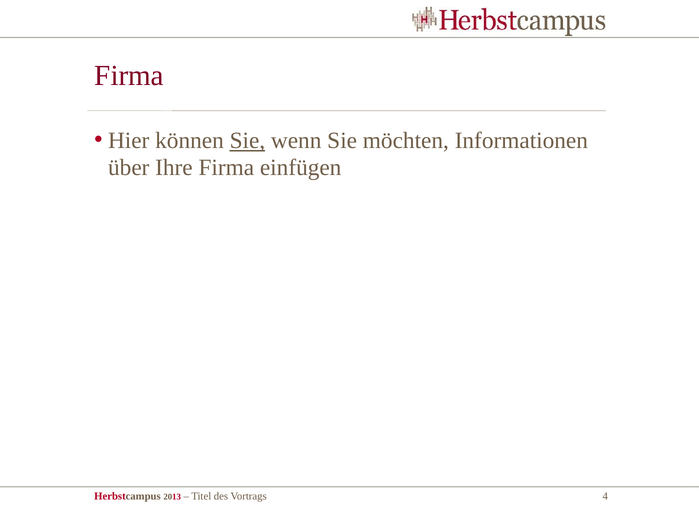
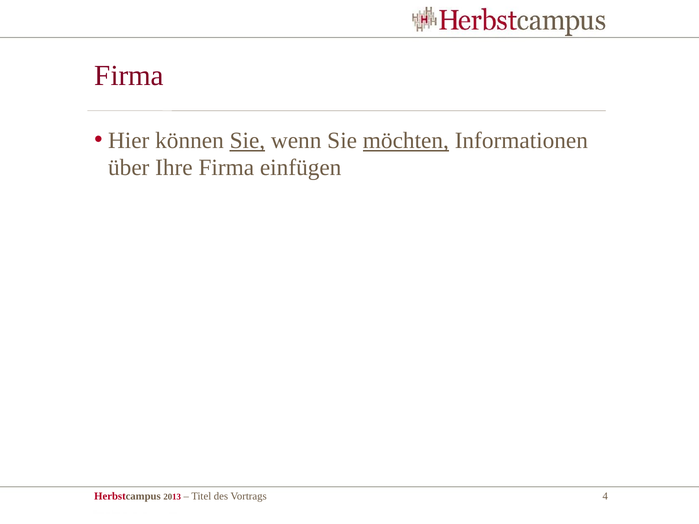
möchten underline: none -> present (406, 141)
